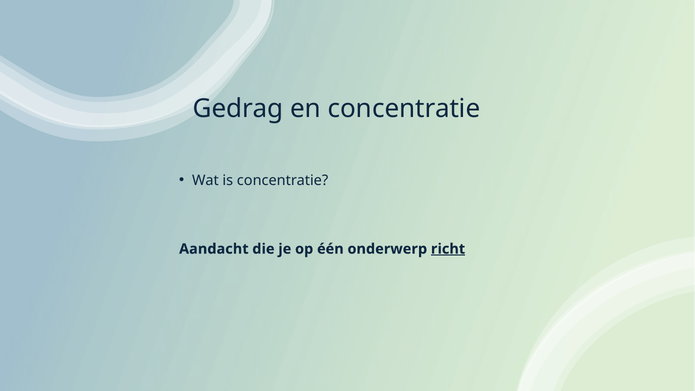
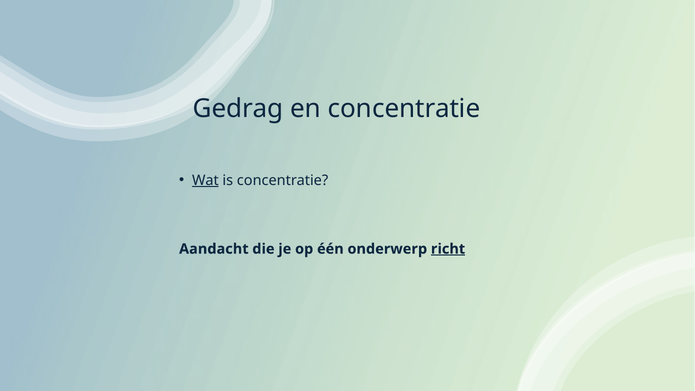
Wat underline: none -> present (205, 180)
